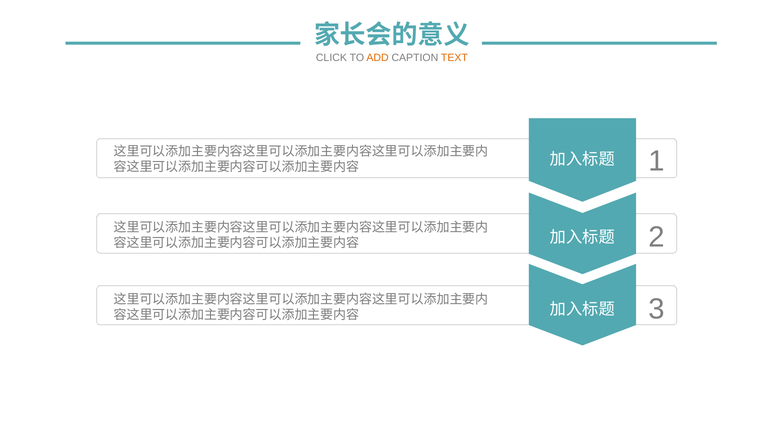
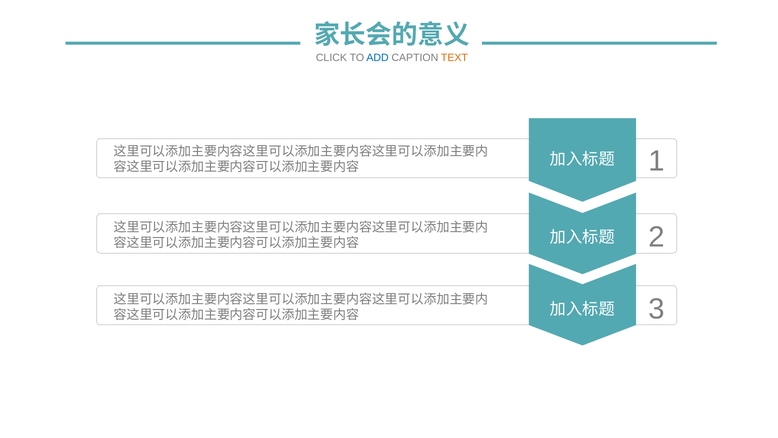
ADD colour: orange -> blue (378, 58)
